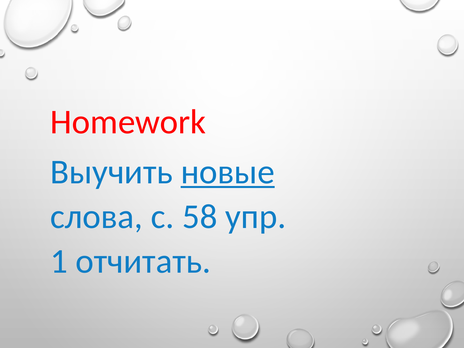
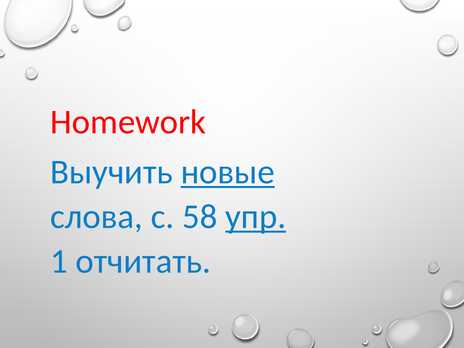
упр underline: none -> present (256, 217)
